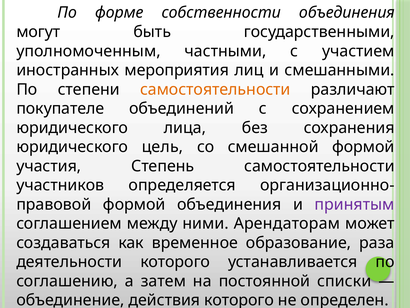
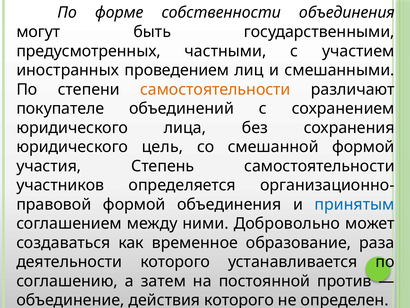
уполномоченным: уполномоченным -> предусмотренных (89, 51)
мероприятия: мероприятия -> проведением (177, 70)
принятым colour: purple -> blue (355, 204)
Арендаторам: Арендаторам -> Добровольно (287, 223)
списки: списки -> против (344, 281)
